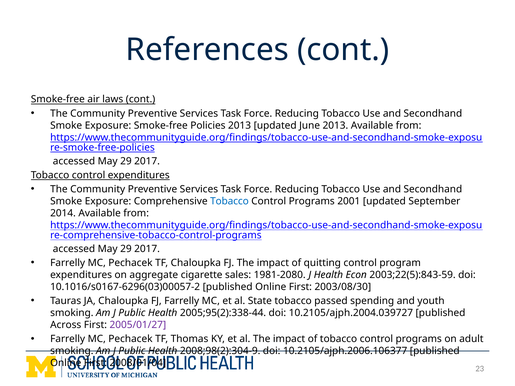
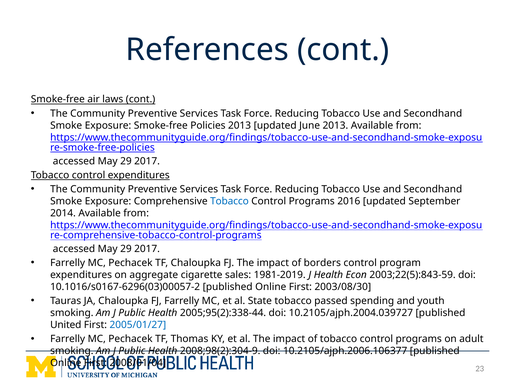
2001: 2001 -> 2016 (349, 201)
quitting: quitting -> borders (322, 263)
1981-2080: 1981-2080 -> 1981-2019 (280, 275)
Across: Across -> United (66, 325)
2005/01/27 colour: purple -> blue (138, 325)
